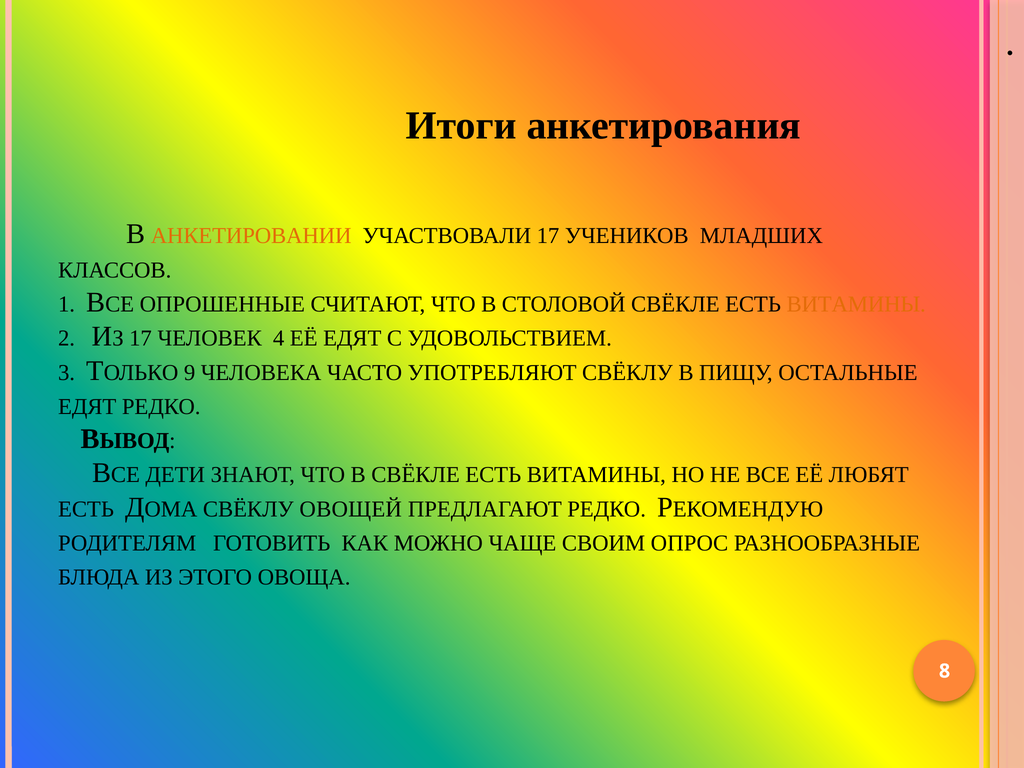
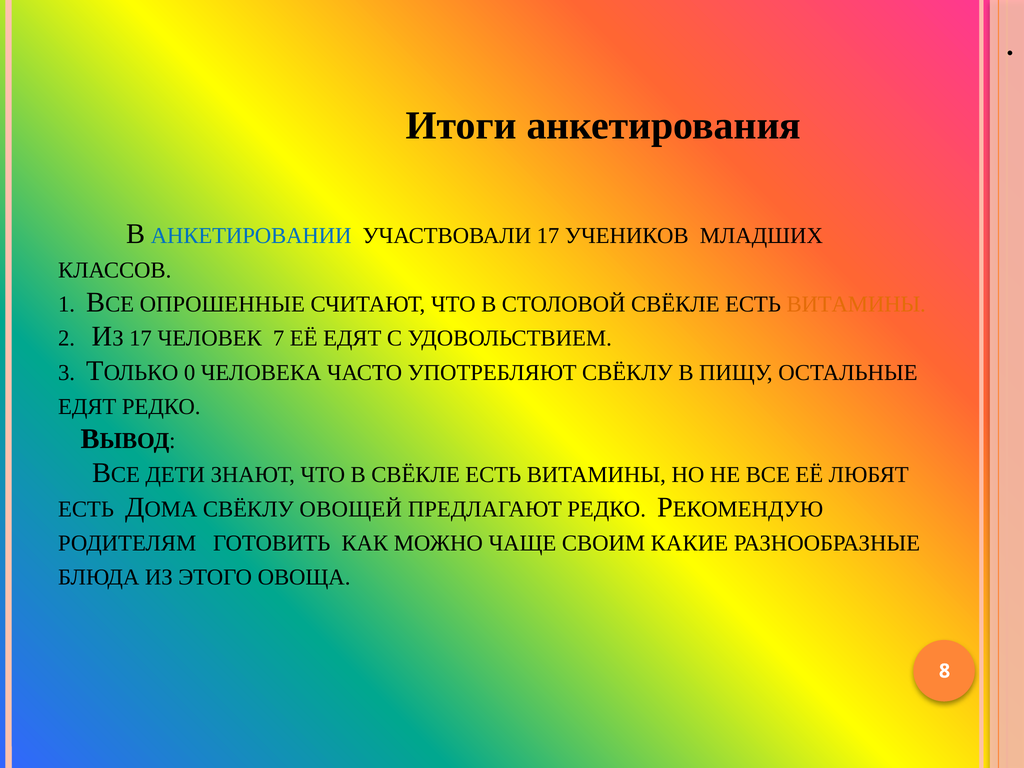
АНКЕТИРОВАНИИ colour: orange -> blue (251, 236)
4: 4 -> 7 (279, 338)
9: 9 -> 0 (190, 373)
ОПРОС: ОПРОС -> КАКИЕ (689, 543)
